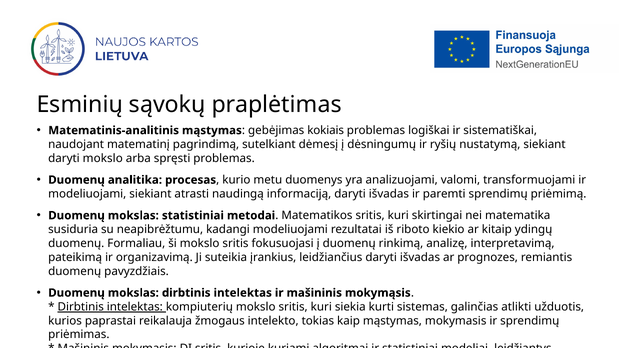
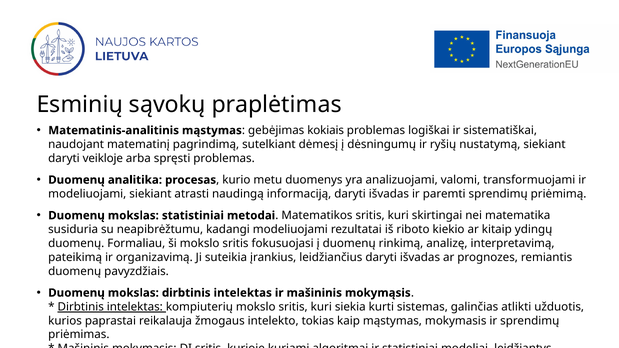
daryti mokslo: mokslo -> veikloje (103, 158)
